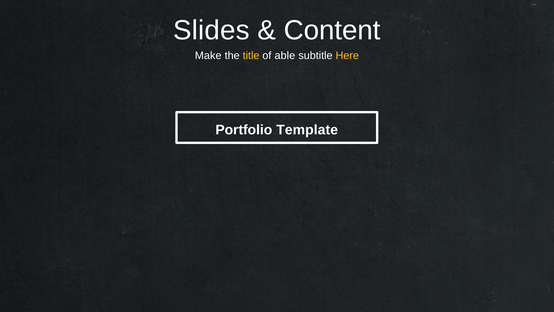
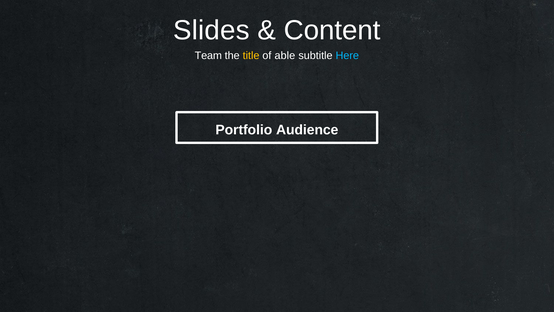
Make: Make -> Team (208, 55)
Here colour: yellow -> light blue (347, 55)
Template: Template -> Audience (307, 130)
